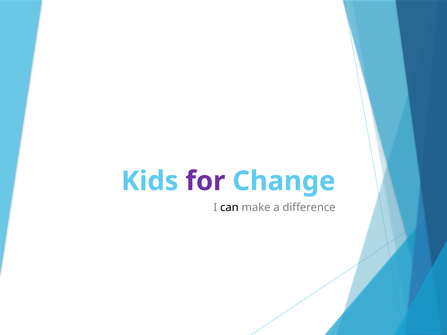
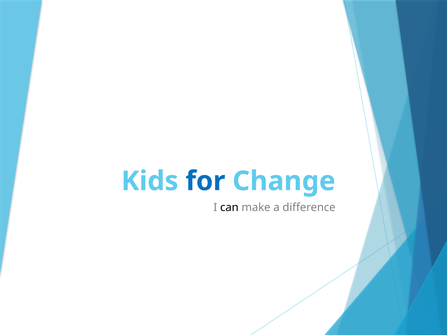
for colour: purple -> blue (205, 181)
